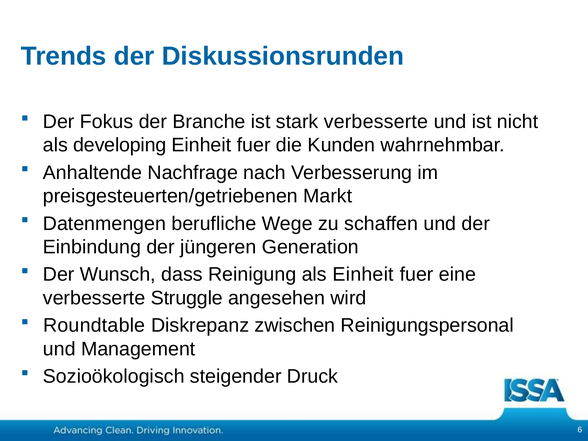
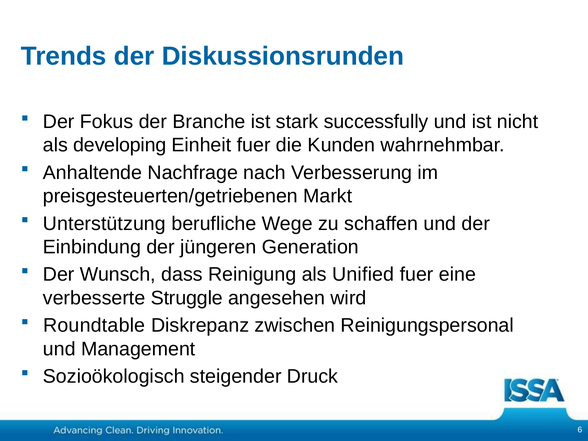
stark verbesserte: verbesserte -> successfully (376, 122)
Datenmengen: Datenmengen -> Unterstützung (104, 224)
als Einheit: Einheit -> Unified (363, 274)
